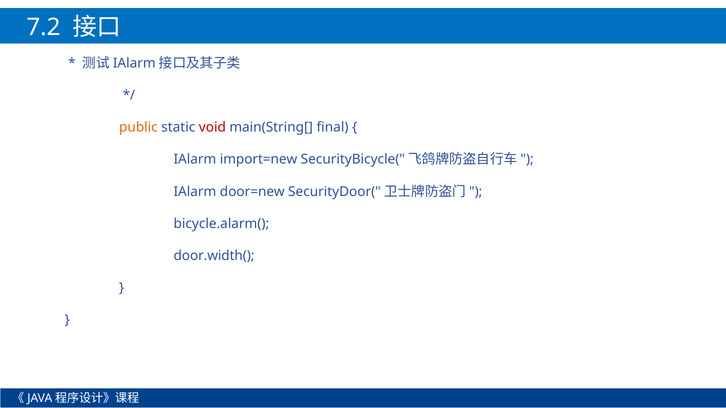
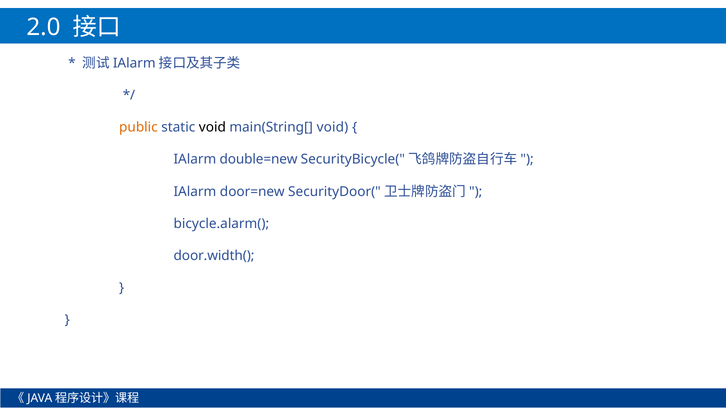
7.2: 7.2 -> 2.0 (43, 27)
void colour: red -> black (212, 128)
main(String[ final: final -> void (332, 128)
import=new: import=new -> double=new (259, 160)
